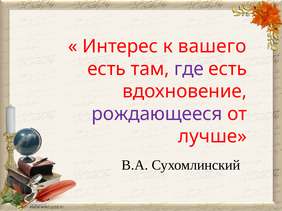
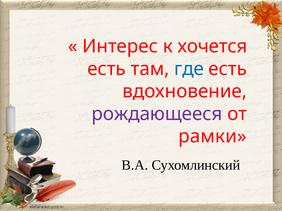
вашего: вашего -> хочется (212, 46)
где colour: purple -> blue (189, 69)
лучше: лучше -> рамки (212, 137)
